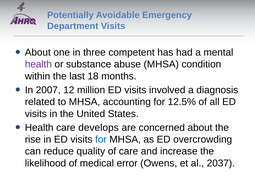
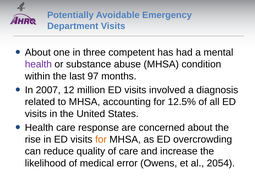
18: 18 -> 97 (93, 76)
develops: develops -> response (99, 128)
for colour: blue -> orange (101, 140)
2037: 2037 -> 2054 (221, 163)
